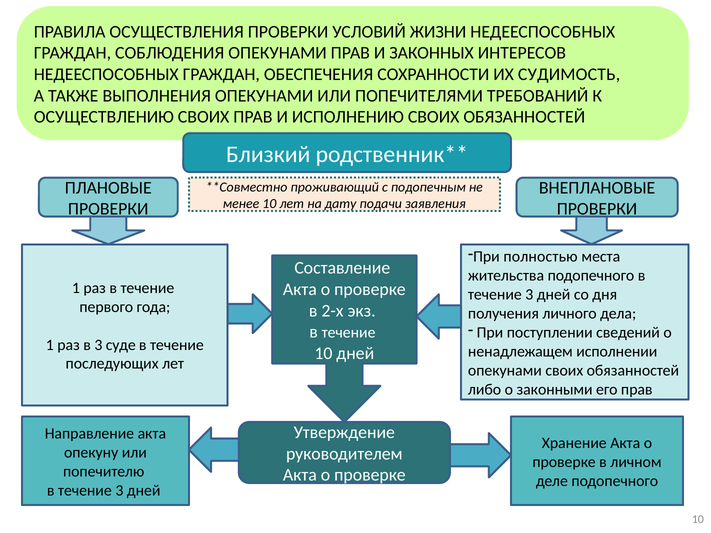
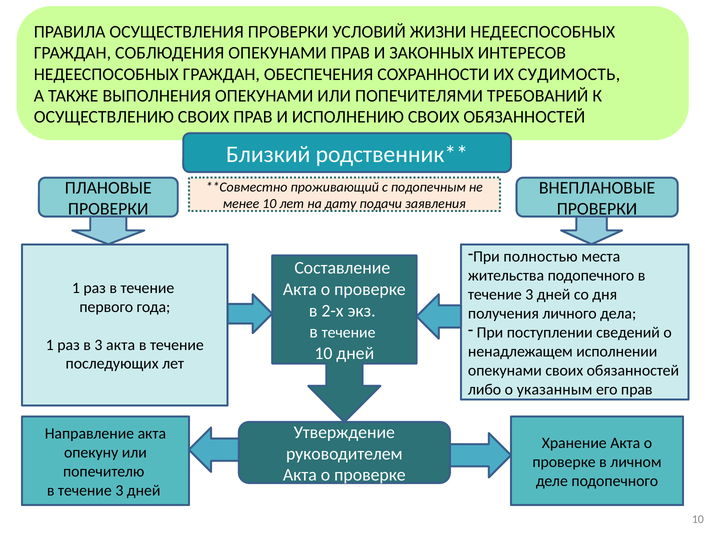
3 суде: суде -> акта (121, 345)
законными: законными -> указанным (555, 390)
